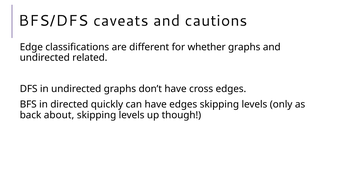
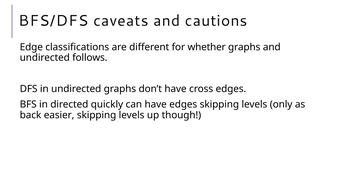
related: related -> follows (90, 58)
about: about -> easier (59, 115)
